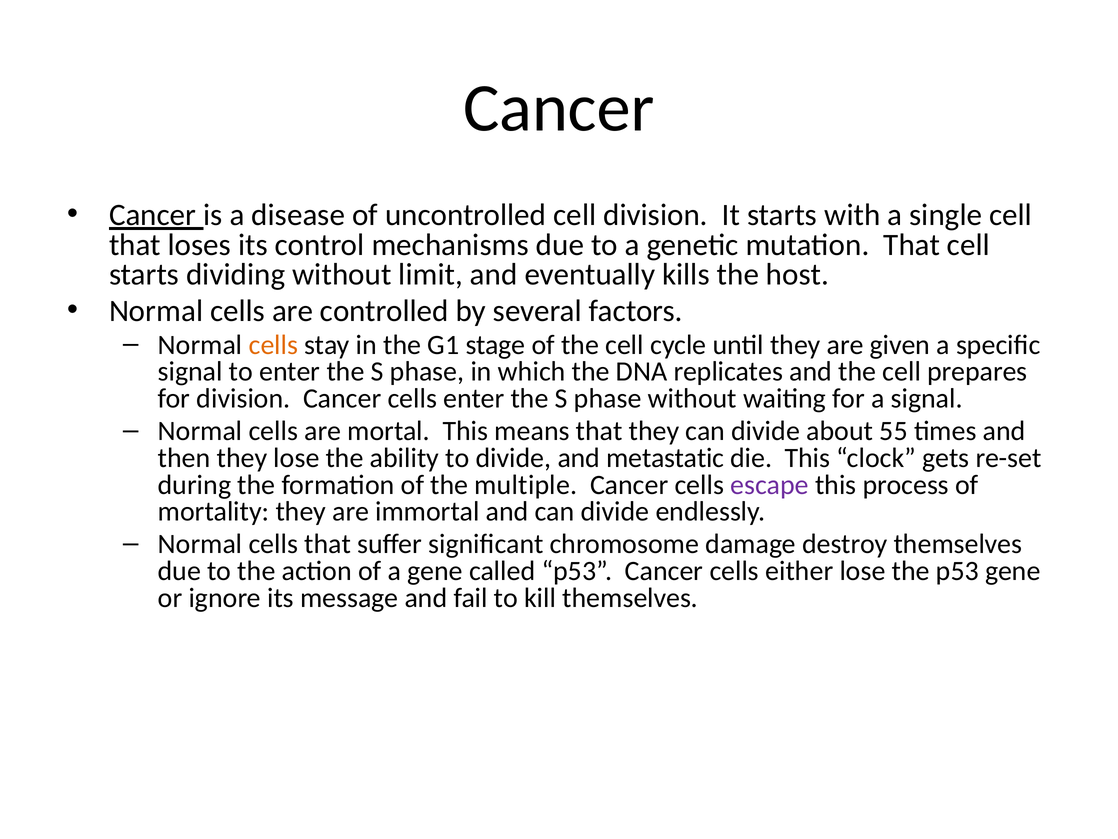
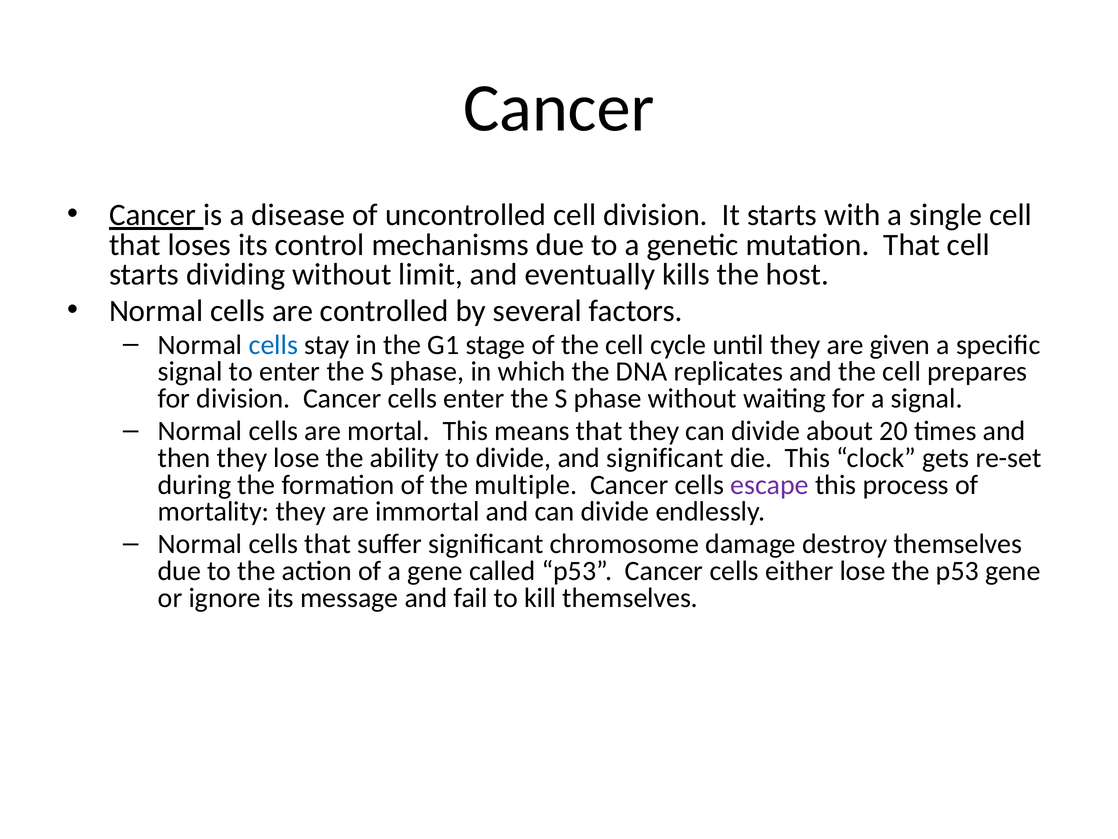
cells colour: orange -> blue (273, 345)
55: 55 -> 20 (894, 431)
and metastatic: metastatic -> significant (665, 458)
